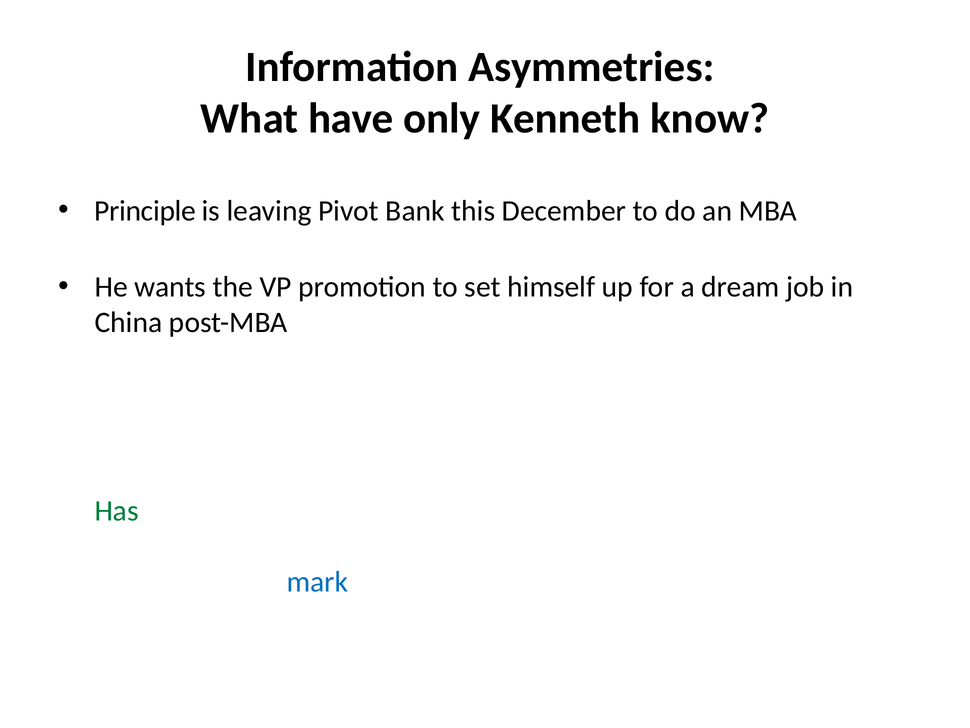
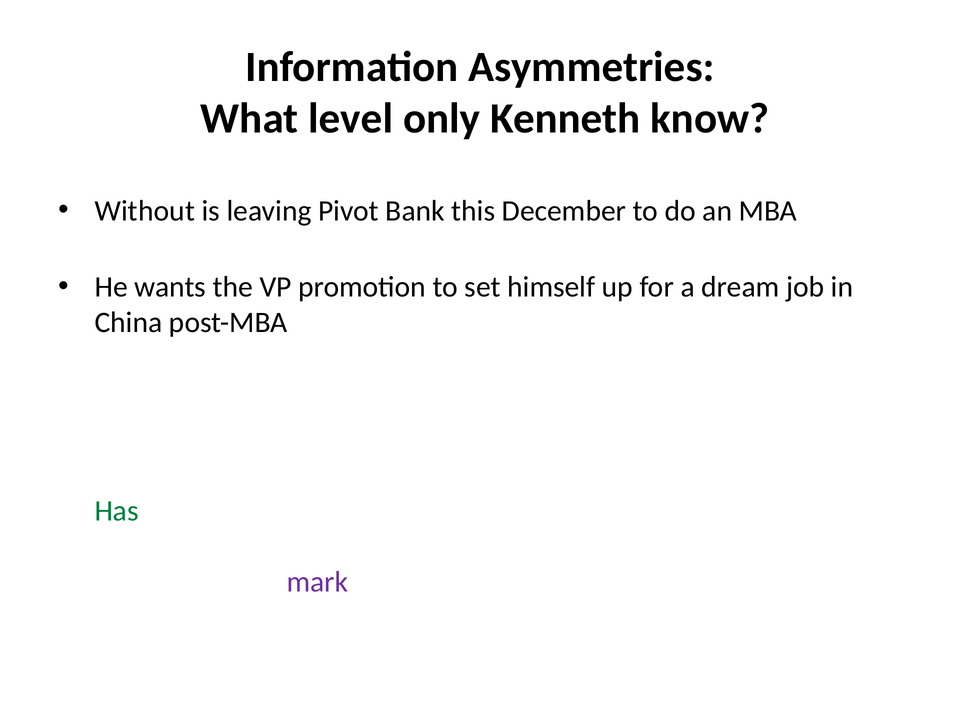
What have: have -> level (351, 119)
Principle: Principle -> Without (145, 211)
mark colour: blue -> purple (317, 582)
